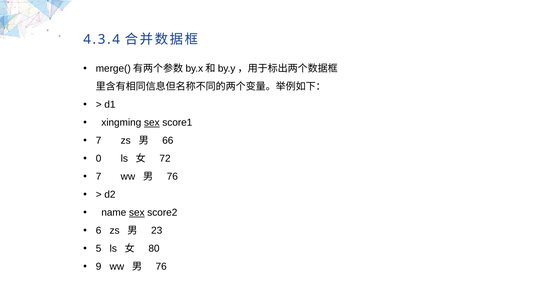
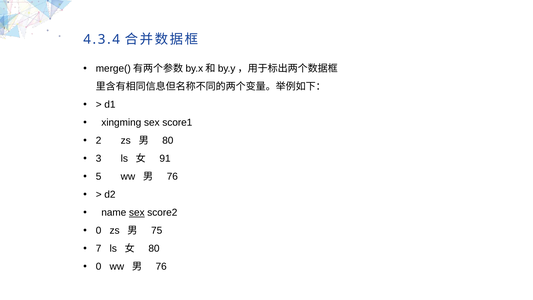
sex underline: present -> none (152, 123)
7: 7 -> 2 (99, 141)
66: 66 -> 80 (168, 141)
0: 0 -> 3 (99, 159)
72: 72 -> 91 (165, 159)
7: 7 -> 5 (99, 177)
6: 6 -> 0 (99, 230)
23: 23 -> 75 (157, 230)
5: 5 -> 7 (99, 248)
9: 9 -> 0 (99, 266)
